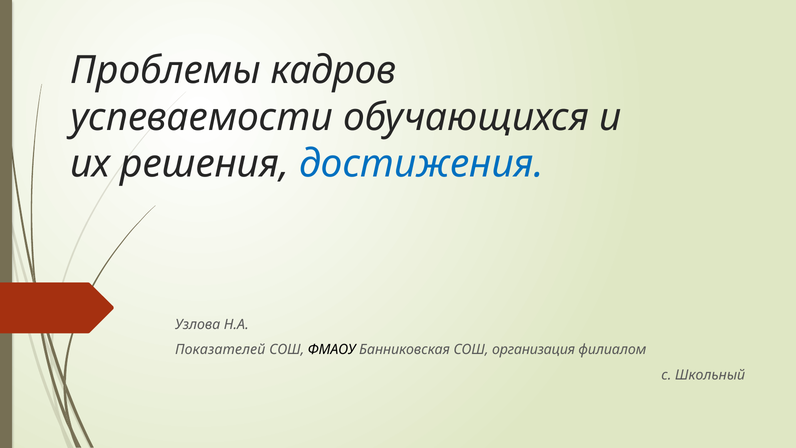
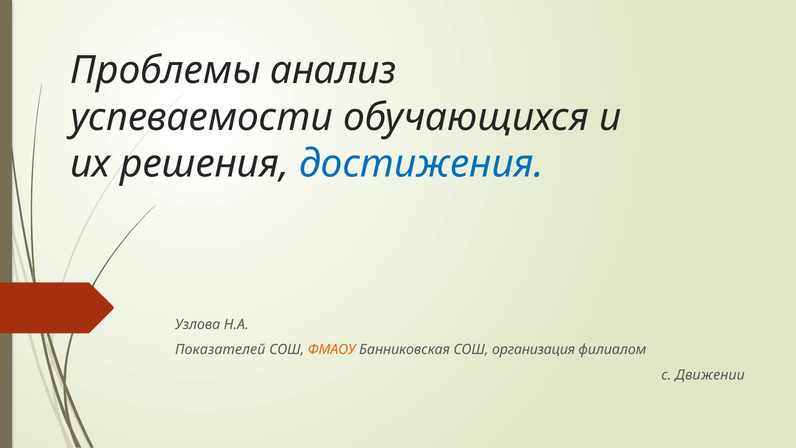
кадров: кадров -> анализ (333, 70)
ФМАОУ colour: black -> orange (332, 350)
Школьный: Школьный -> Движении (710, 375)
